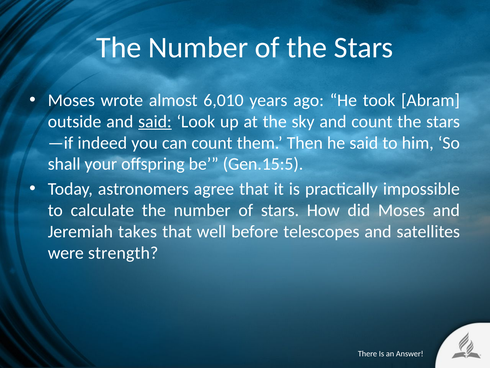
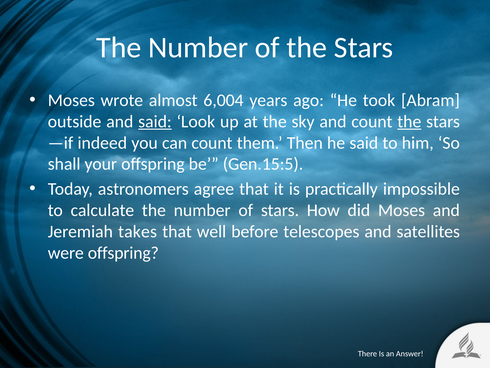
6,010: 6,010 -> 6,004 (224, 100)
the underline: none -> present (409, 121)
were strength: strength -> offspring (123, 253)
